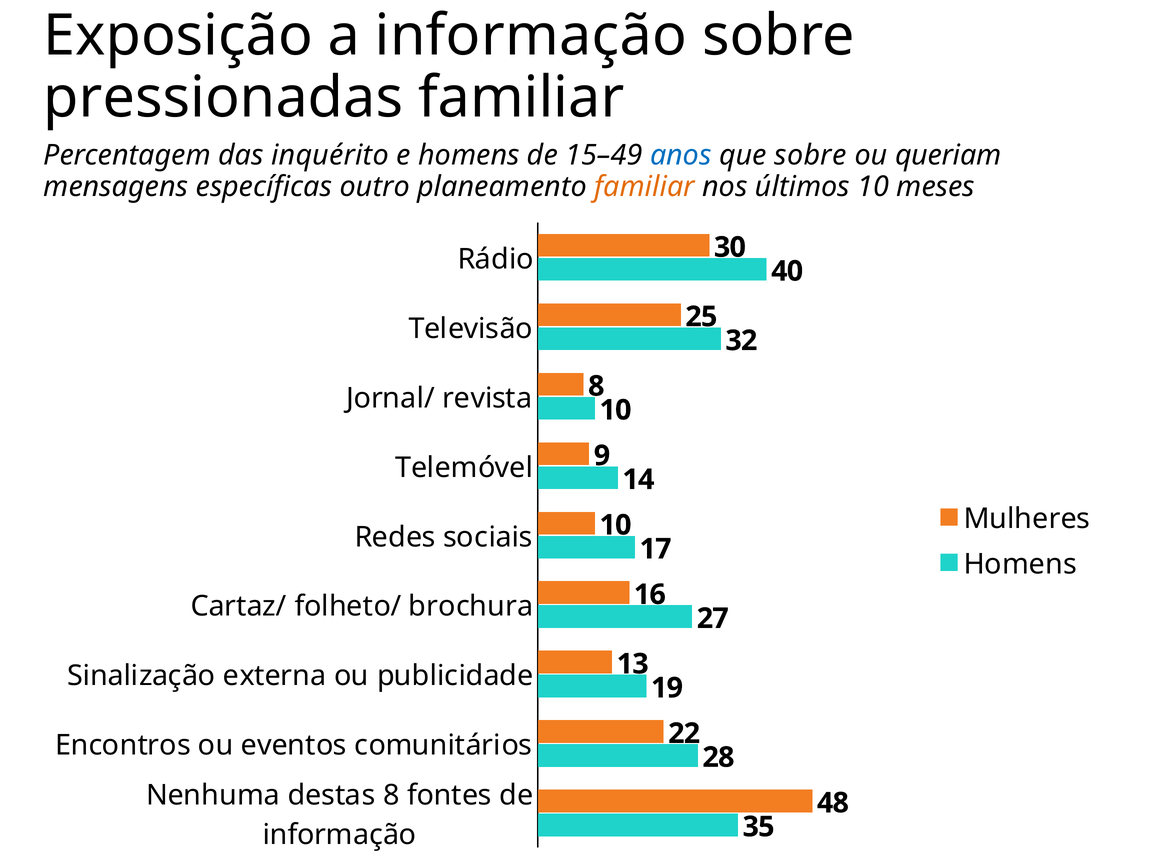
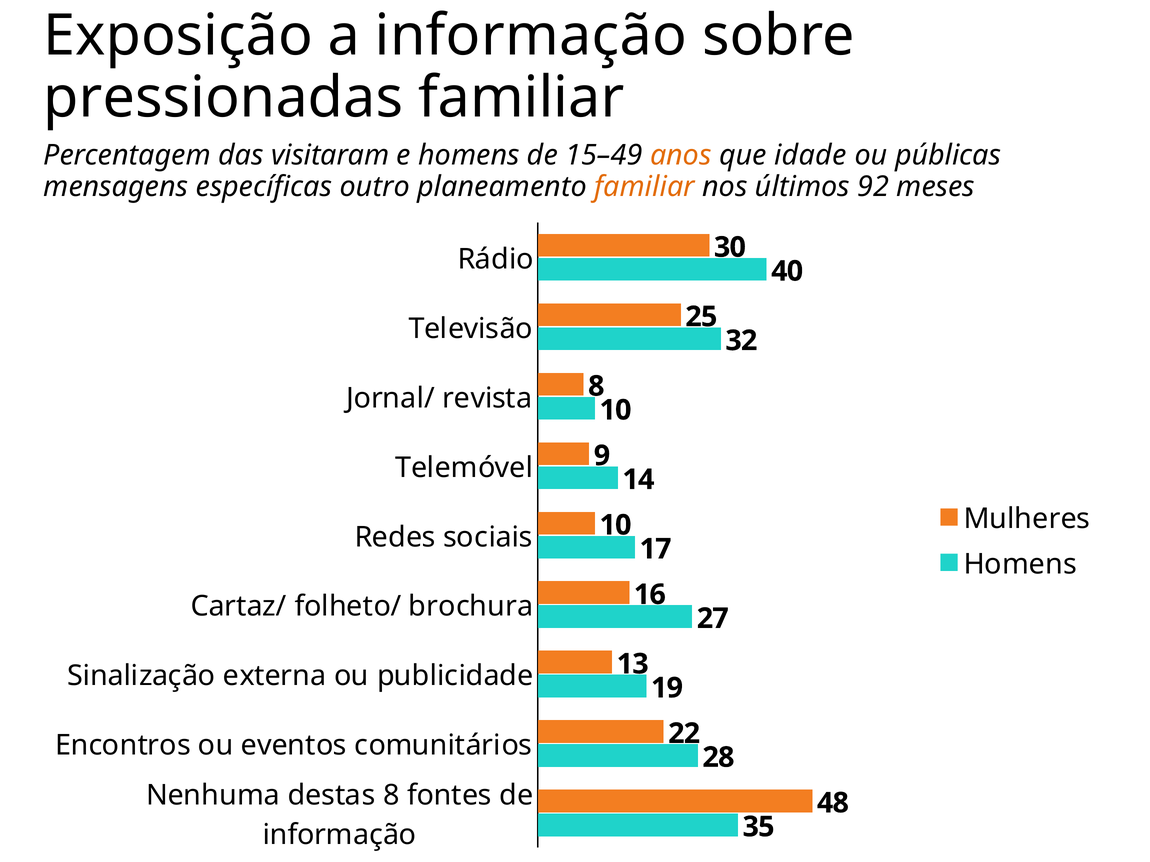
inquérito: inquérito -> visitaram (330, 156)
anos colour: blue -> orange (681, 156)
que sobre: sobre -> idade (810, 156)
queriam: queriam -> públicas (948, 156)
últimos 10: 10 -> 92 (873, 187)
